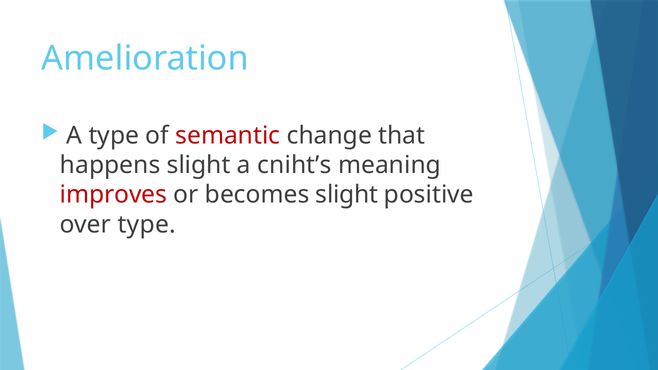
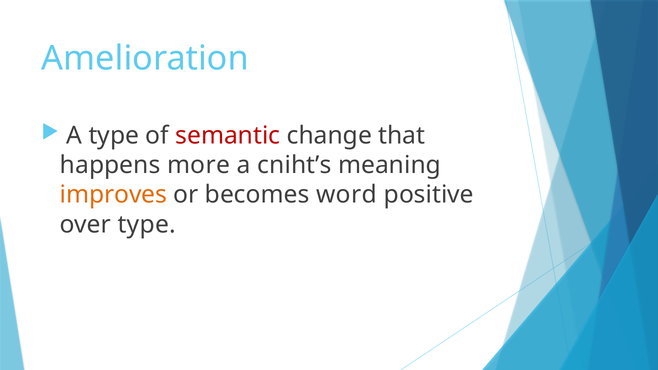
happens slight: slight -> more (199, 165)
improves colour: red -> orange (114, 195)
becomes slight: slight -> word (347, 195)
